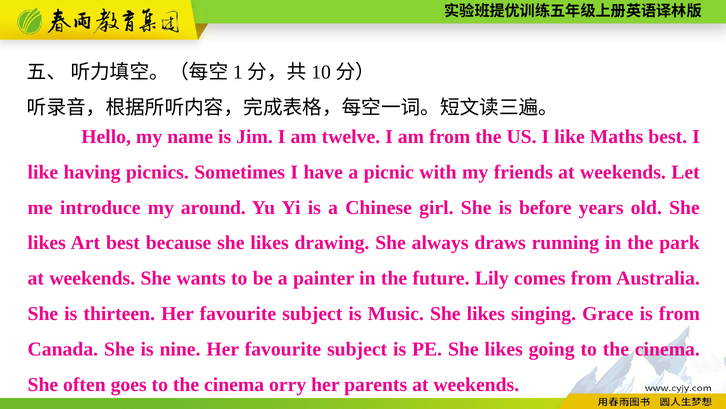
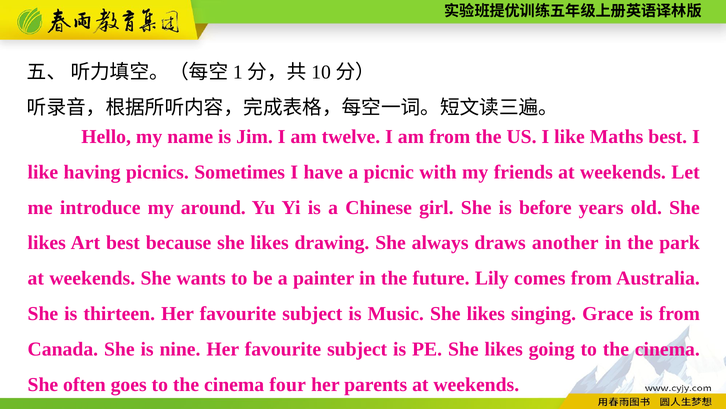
running: running -> another (565, 243)
orry: orry -> four (288, 384)
